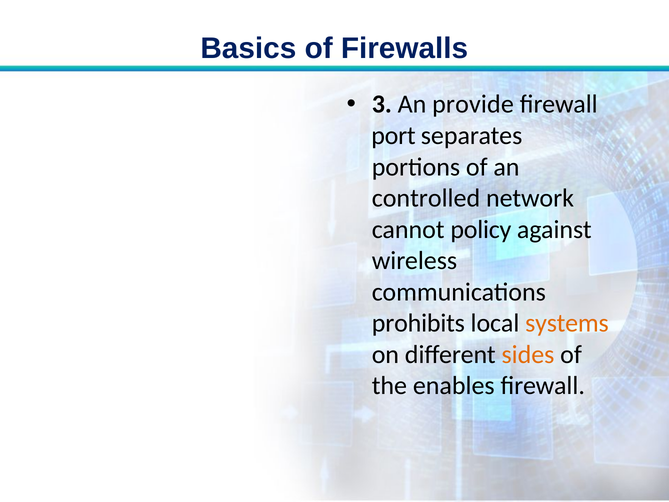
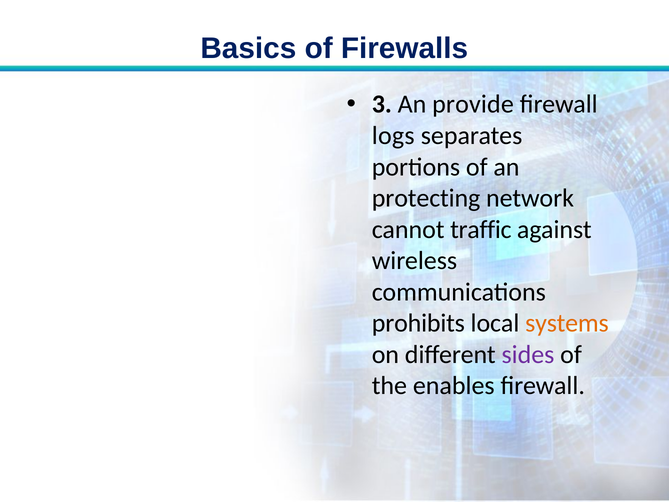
port: port -> logs (393, 136)
controlled: controlled -> protecting (426, 198)
policy: policy -> traffic (481, 229)
sides colour: orange -> purple (528, 354)
